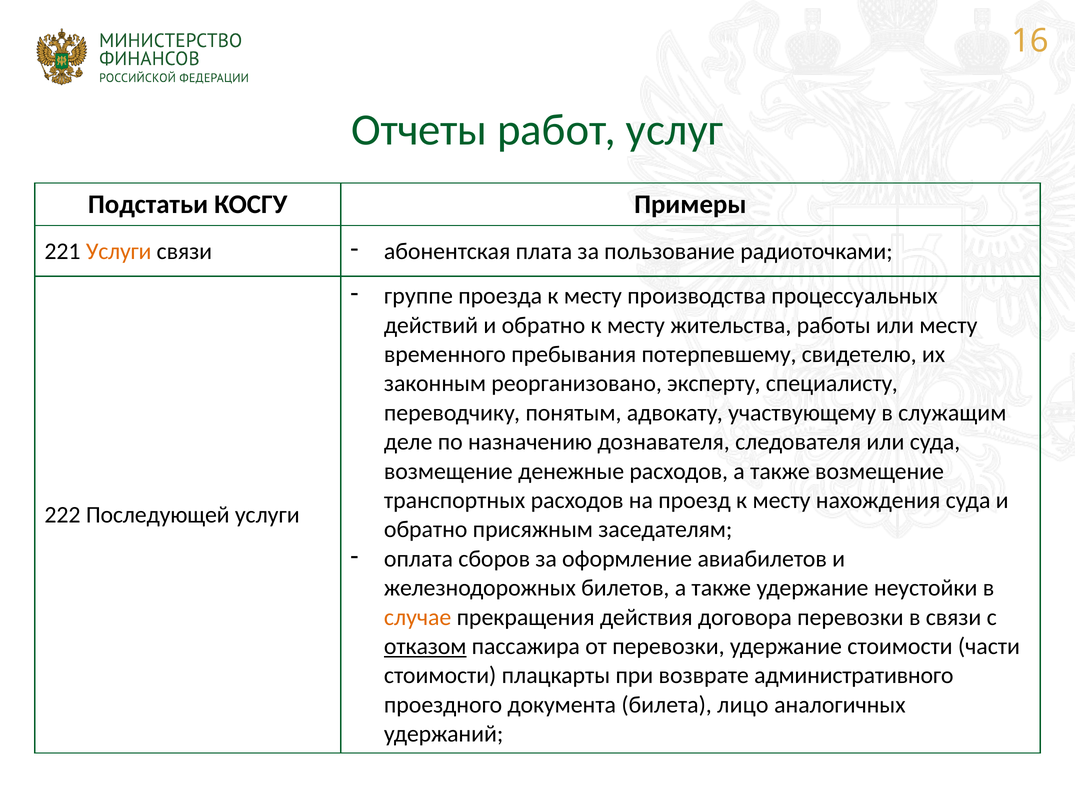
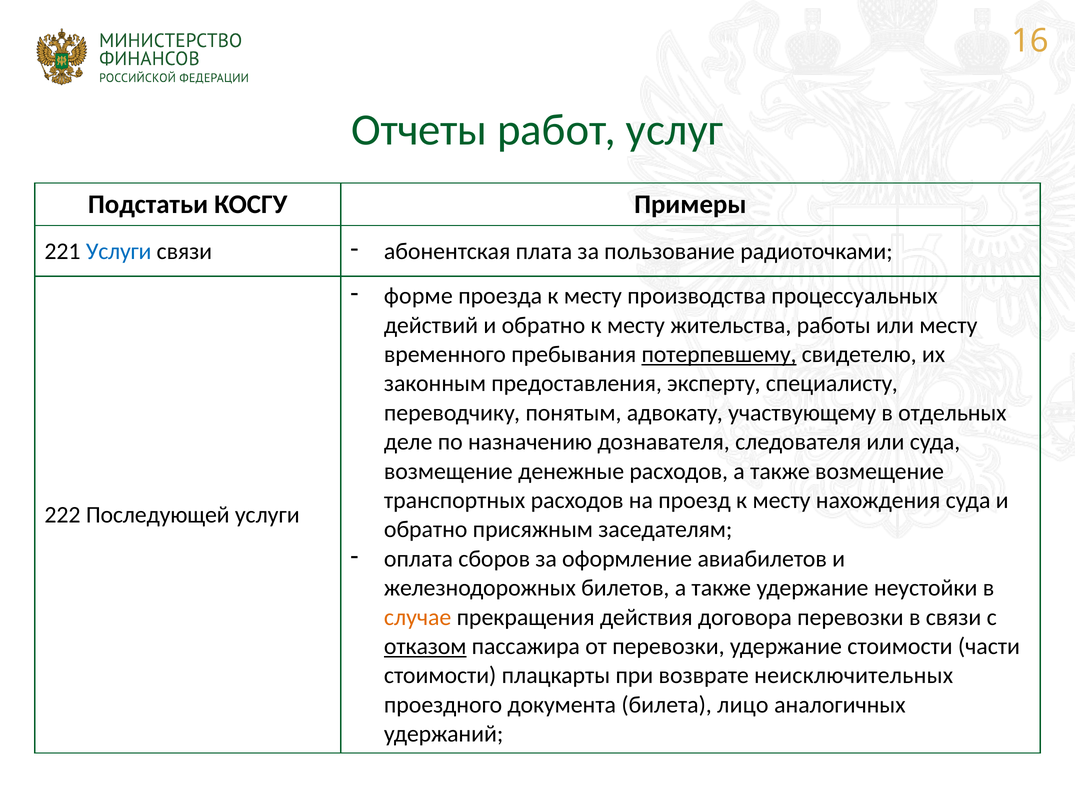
Услуги colour: orange -> blue (119, 251)
группе: группе -> форме (418, 296)
потерпевшему underline: none -> present (719, 355)
реорганизовано: реорганизовано -> предоставления (577, 384)
служащим: служащим -> отдельных (952, 413)
административного: административного -> неисключительных (854, 676)
